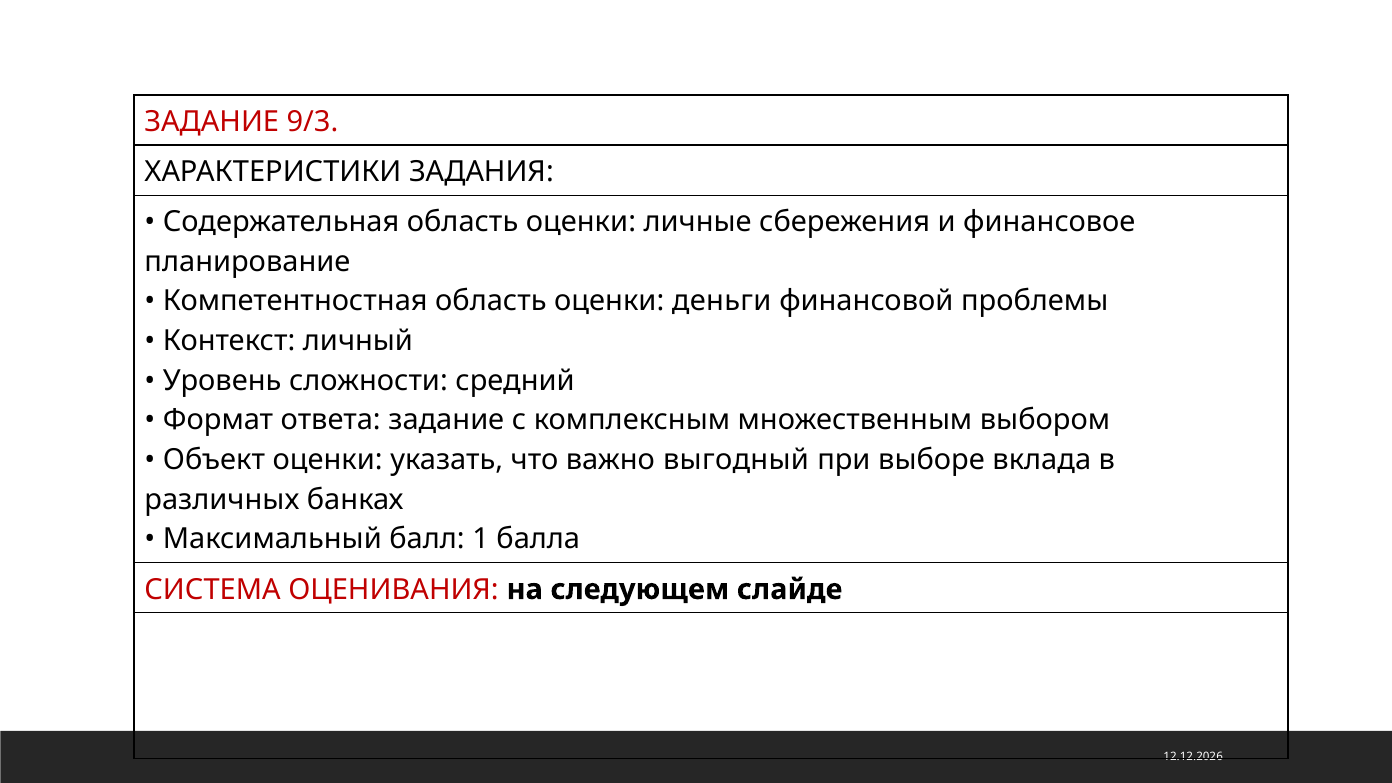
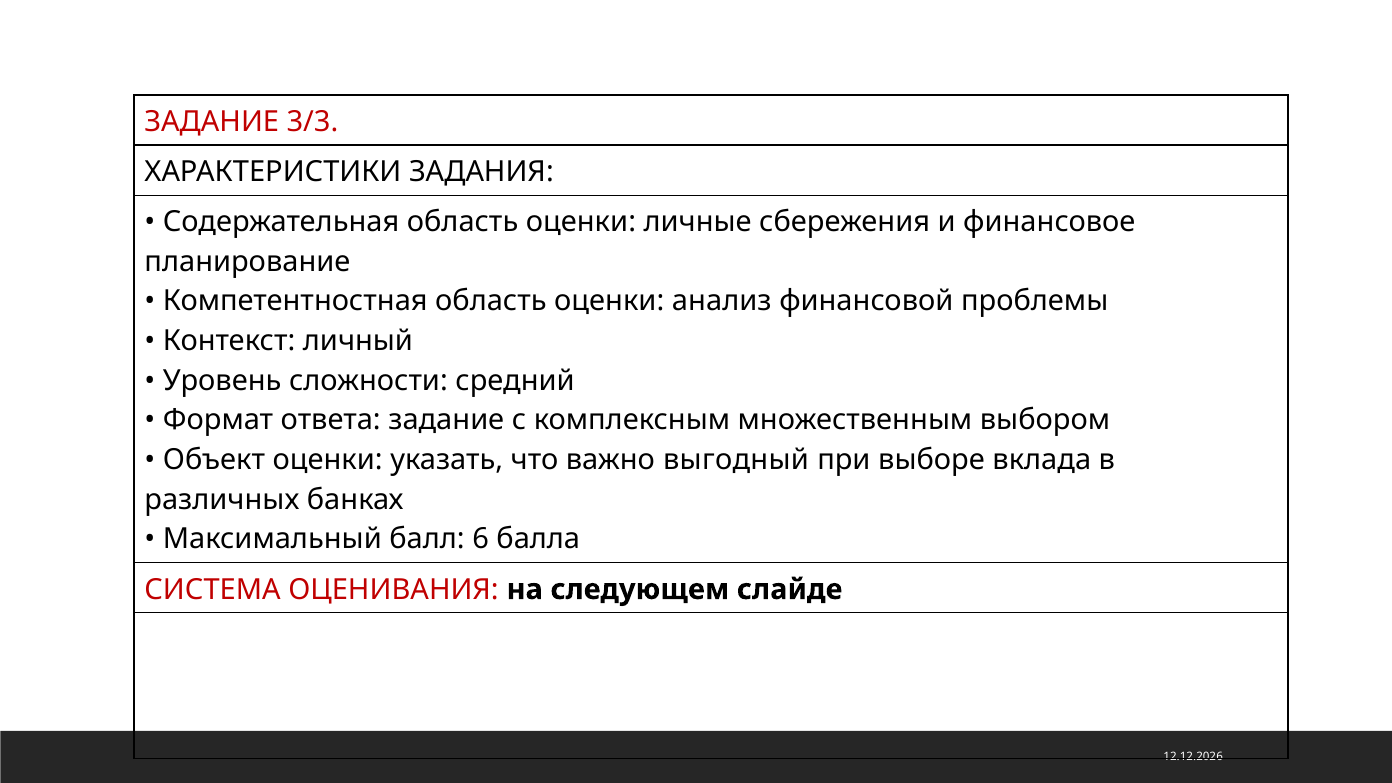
9/3: 9/3 -> 3/3 (312, 122)
деньги: деньги -> анализ (722, 301)
1: 1 -> 6 (481, 539)
